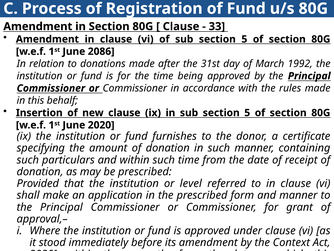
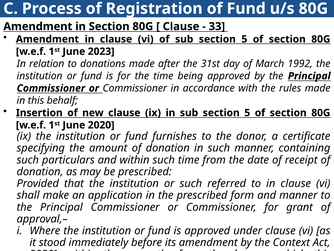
2086: 2086 -> 2023 (101, 51)
or level: level -> such (191, 183)
